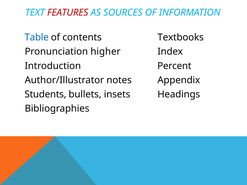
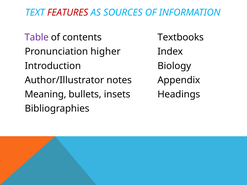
Table colour: blue -> purple (37, 37)
Percent: Percent -> Biology (174, 66)
Students: Students -> Meaning (45, 95)
